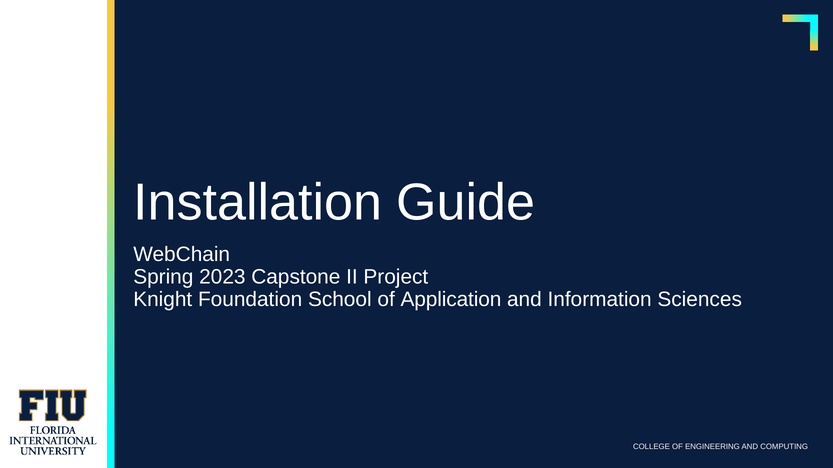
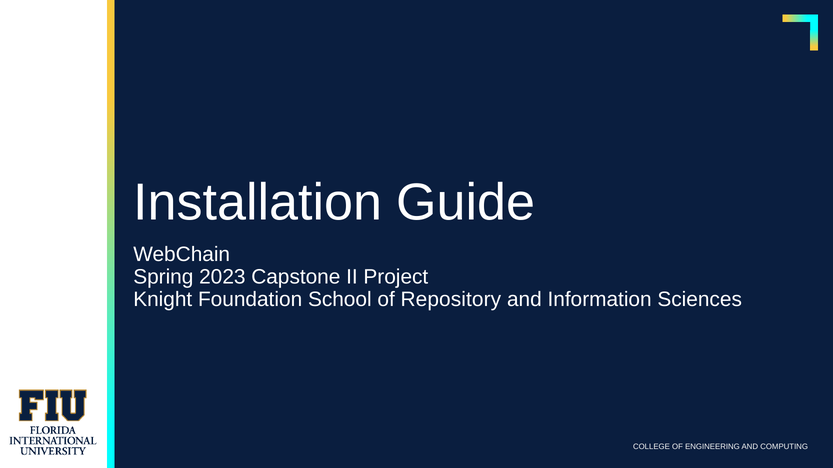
Application: Application -> Repository (451, 300)
